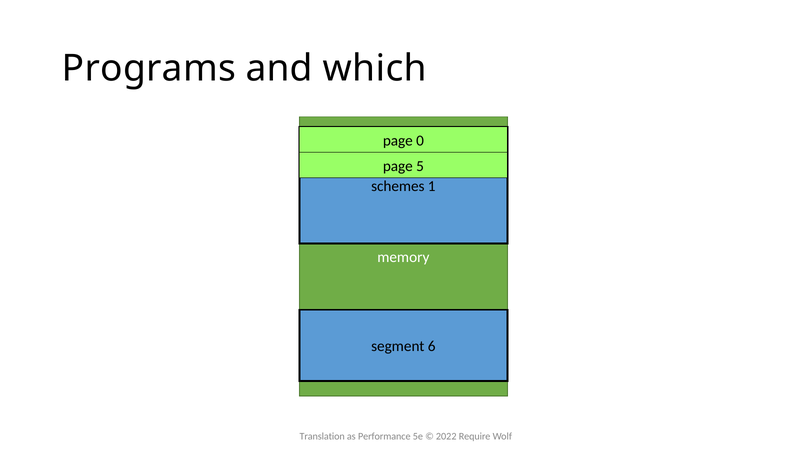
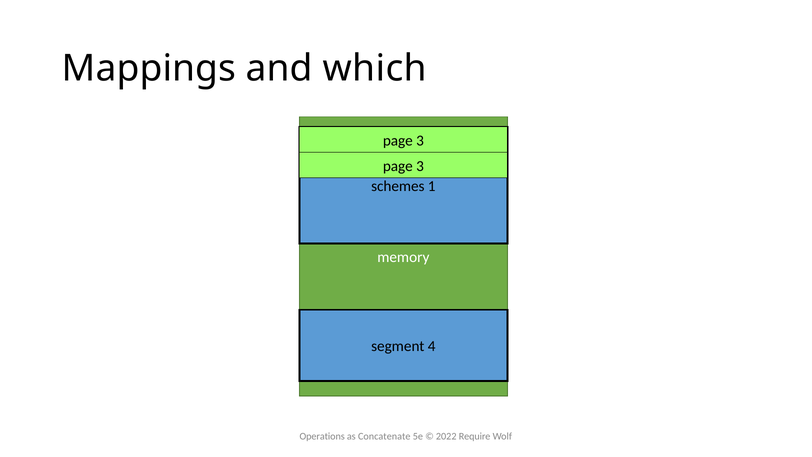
Programs: Programs -> Mappings (149, 68)
0: 0 -> 3 (420, 141)
5: 5 -> 3 (420, 166)
6: 6 -> 4 (432, 346)
Translation: Translation -> Operations (322, 436)
Performance: Performance -> Concatenate (384, 436)
